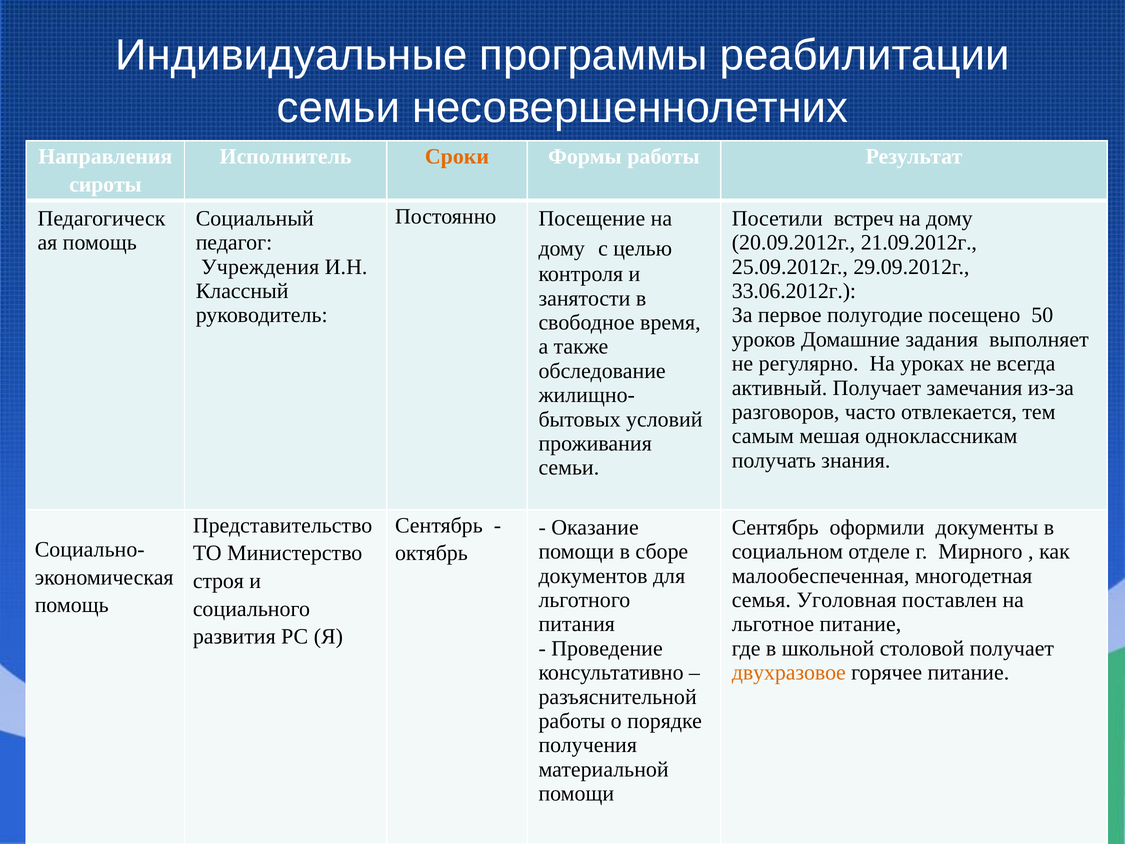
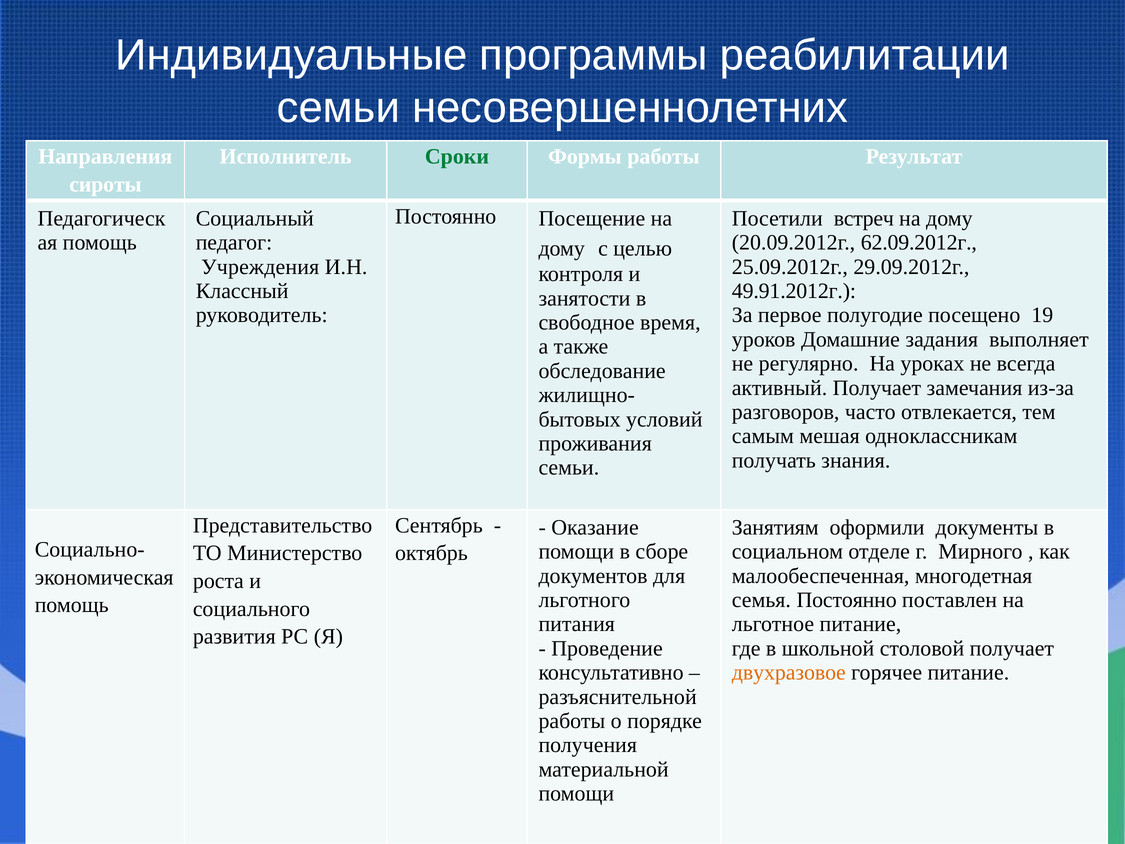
Сроки colour: orange -> green (457, 156)
21.09.2012г: 21.09.2012г -> 62.09.2012г (919, 243)
33.06.2012г: 33.06.2012г -> 49.91.2012г (794, 291)
50: 50 -> 19 (1042, 315)
Сентябрь: Сентябрь -> Занятиям (775, 527)
строя: строя -> роста (218, 581)
семья Уголовная: Уголовная -> Постоянно (847, 600)
